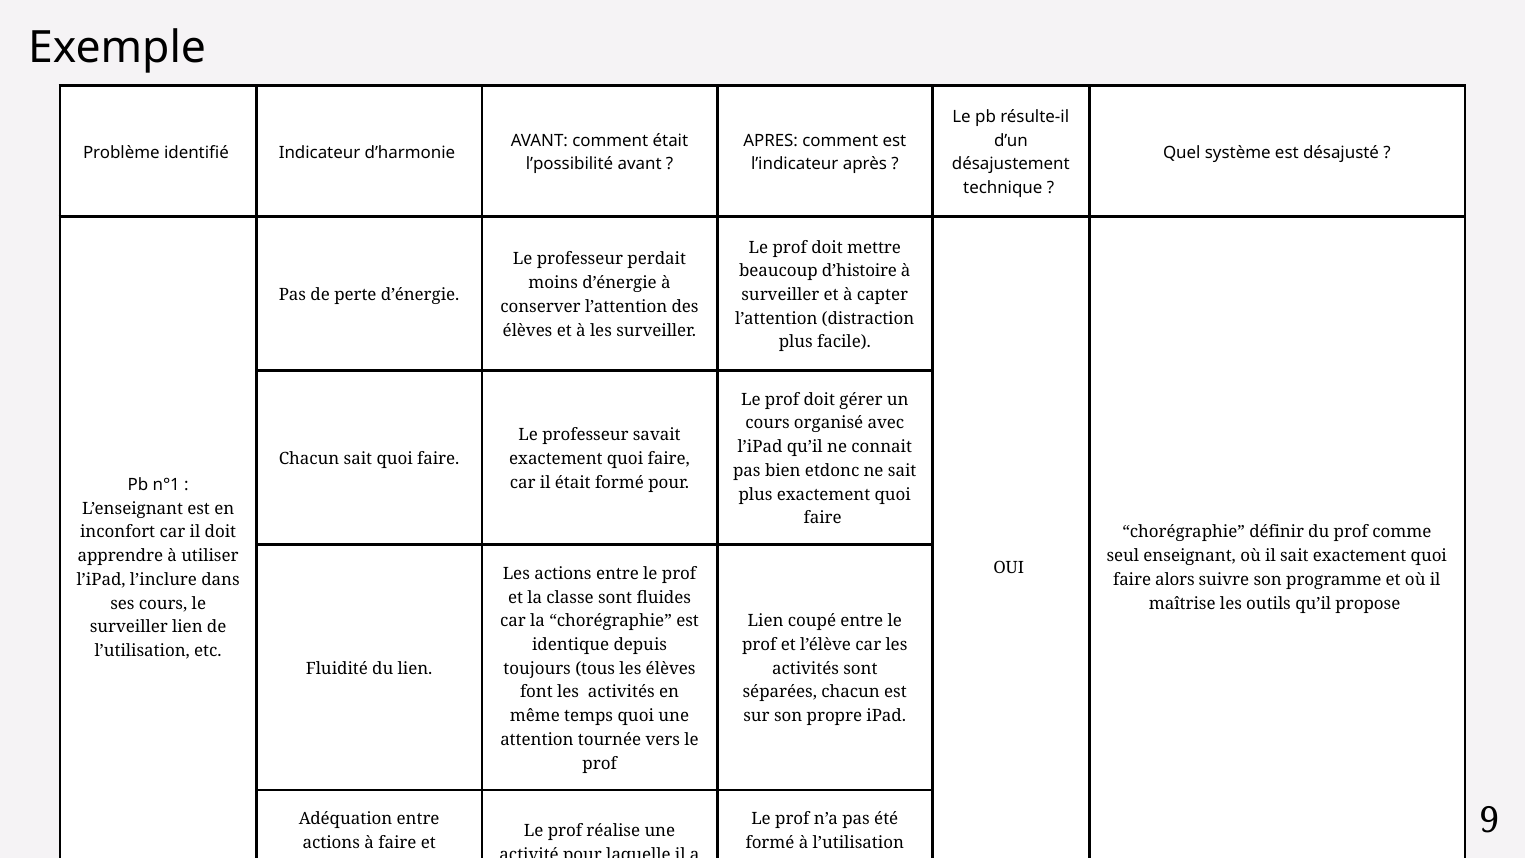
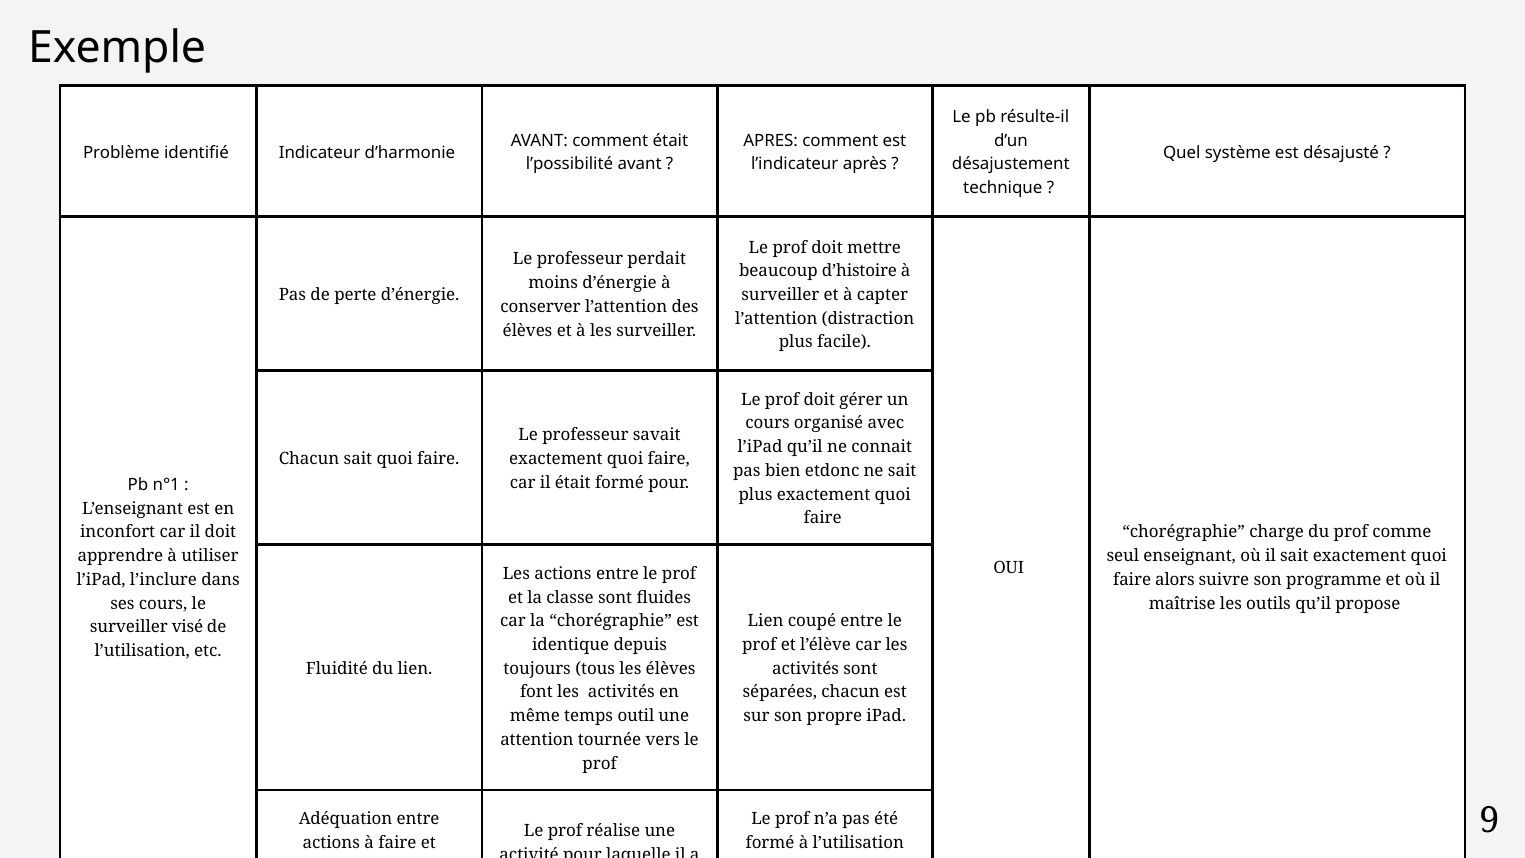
définir: définir -> charge (1277, 532)
surveiller lien: lien -> visé (187, 627)
temps quoi: quoi -> outil (636, 716)
